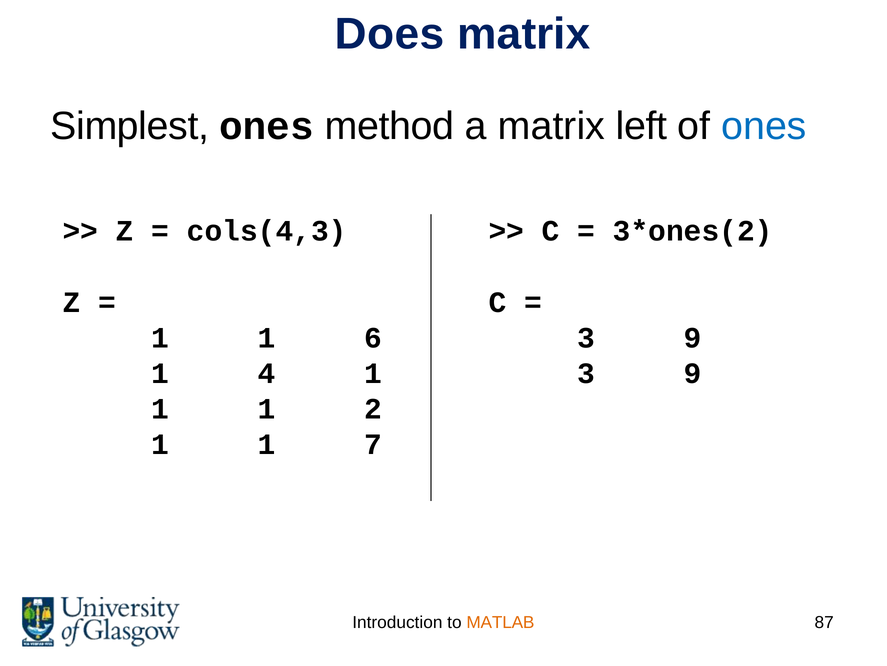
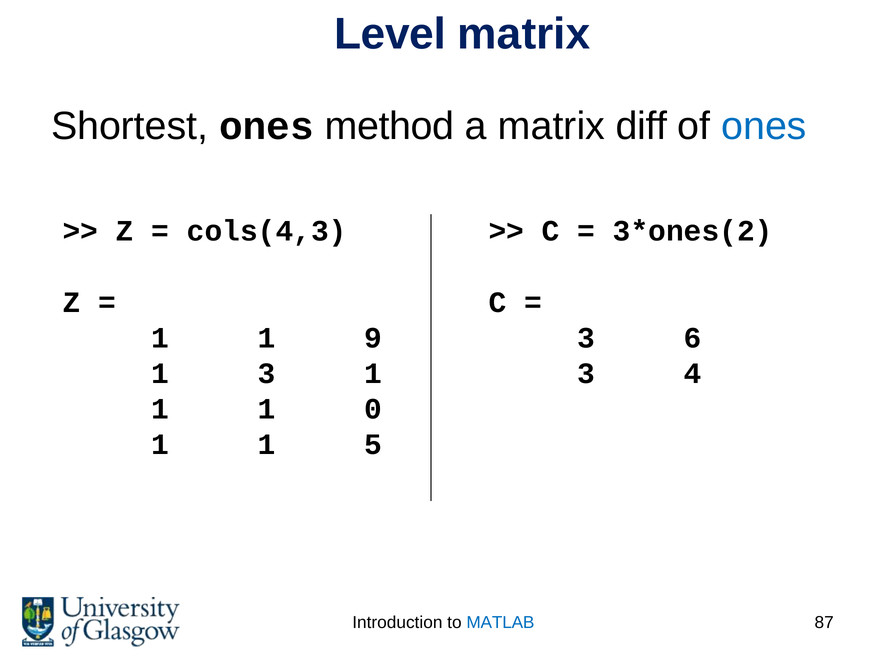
Does: Does -> Level (390, 34)
Simplest: Simplest -> Shortest (130, 126)
left: left -> diff (641, 126)
6: 6 -> 9 (373, 337)
9: 9 -> 6 (693, 337)
1 4: 4 -> 3 (267, 373)
9: 9 -> 4 (693, 373)
2: 2 -> 0 (373, 408)
7: 7 -> 5 (373, 444)
MATLAB colour: orange -> blue (500, 622)
